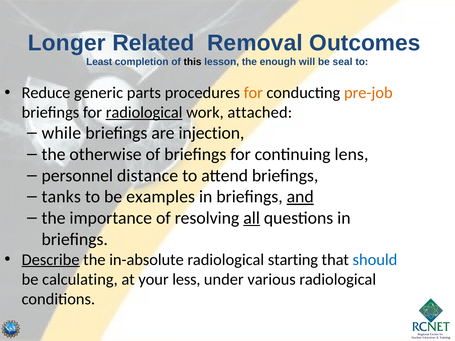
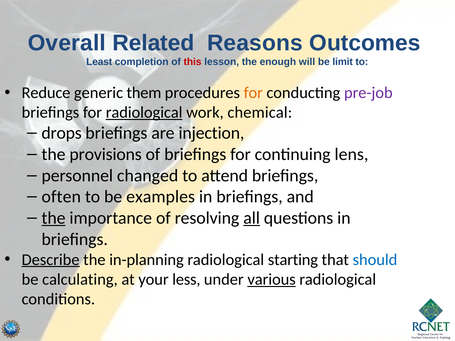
Longer: Longer -> Overall (67, 43)
Removal: Removal -> Reasons (255, 43)
this colour: black -> red (193, 62)
seal: seal -> limit (343, 62)
parts: parts -> them (144, 93)
pre-job colour: orange -> purple (368, 93)
attached: attached -> chemical (260, 113)
while: while -> drops (62, 133)
otherwise: otherwise -> provisions (106, 154)
distance: distance -> changed (148, 176)
tanks: tanks -> often (61, 197)
and underline: present -> none (300, 197)
the underline: none -> present (54, 218)
in-absolute: in-absolute -> in-planning (147, 260)
various underline: none -> present (272, 279)
